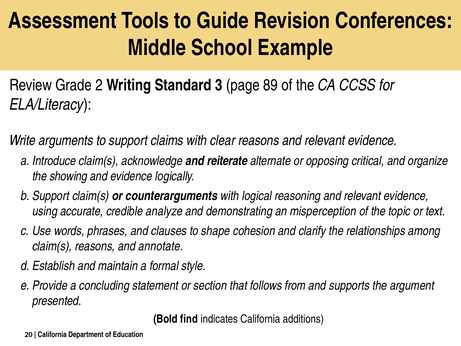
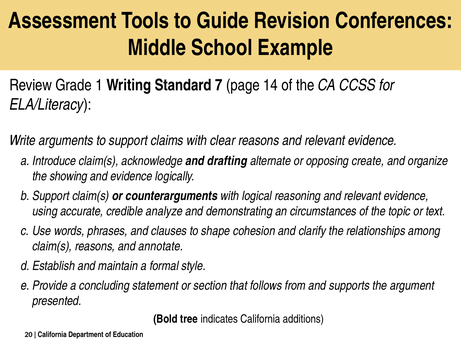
2: 2 -> 1 (99, 85)
3: 3 -> 7 (219, 85)
89: 89 -> 14 (271, 85)
reiterate: reiterate -> drafting (227, 161)
critical: critical -> create (368, 161)
misperception: misperception -> circumstances (323, 211)
find: find -> tree (189, 319)
